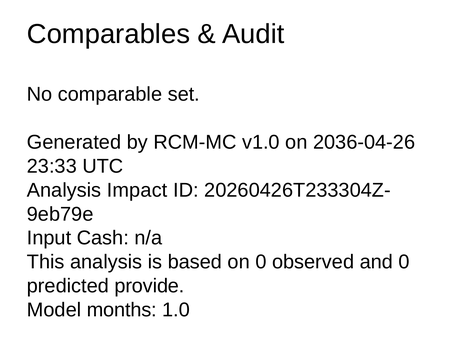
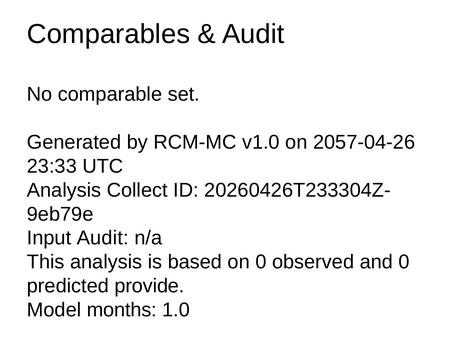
2036-04-26: 2036-04-26 -> 2057-04-26 (364, 142)
Impact: Impact -> Collect (137, 190)
Input Cash: Cash -> Audit (103, 238)
